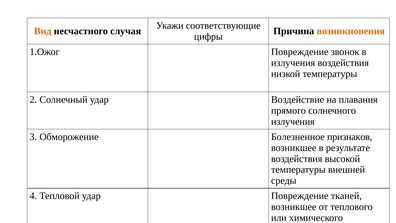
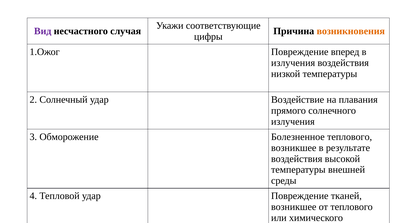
Вид colour: orange -> purple (43, 31)
звонок: звонок -> вперед (345, 52)
Болезненное признаков: признаков -> теплового (350, 137)
